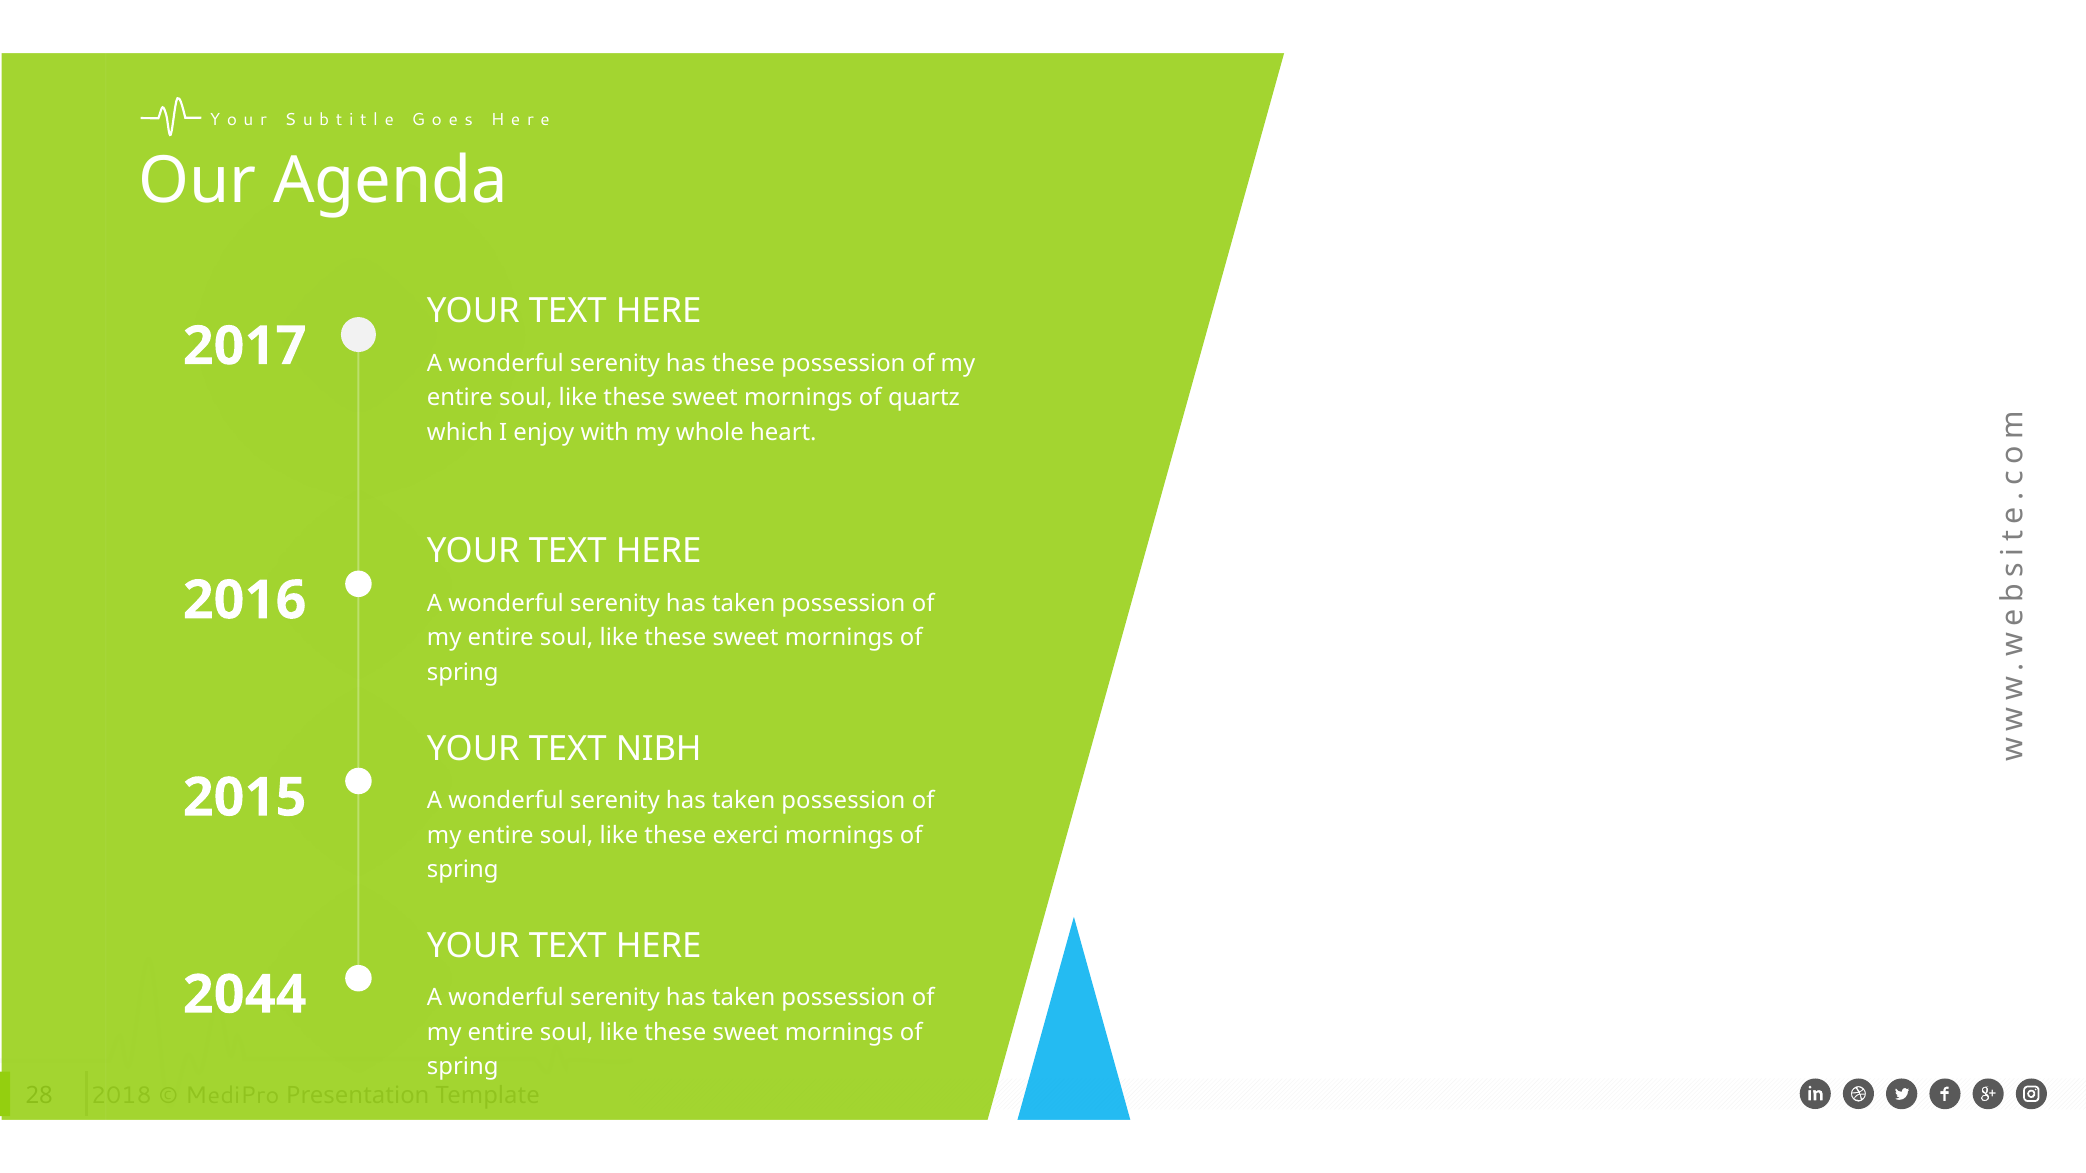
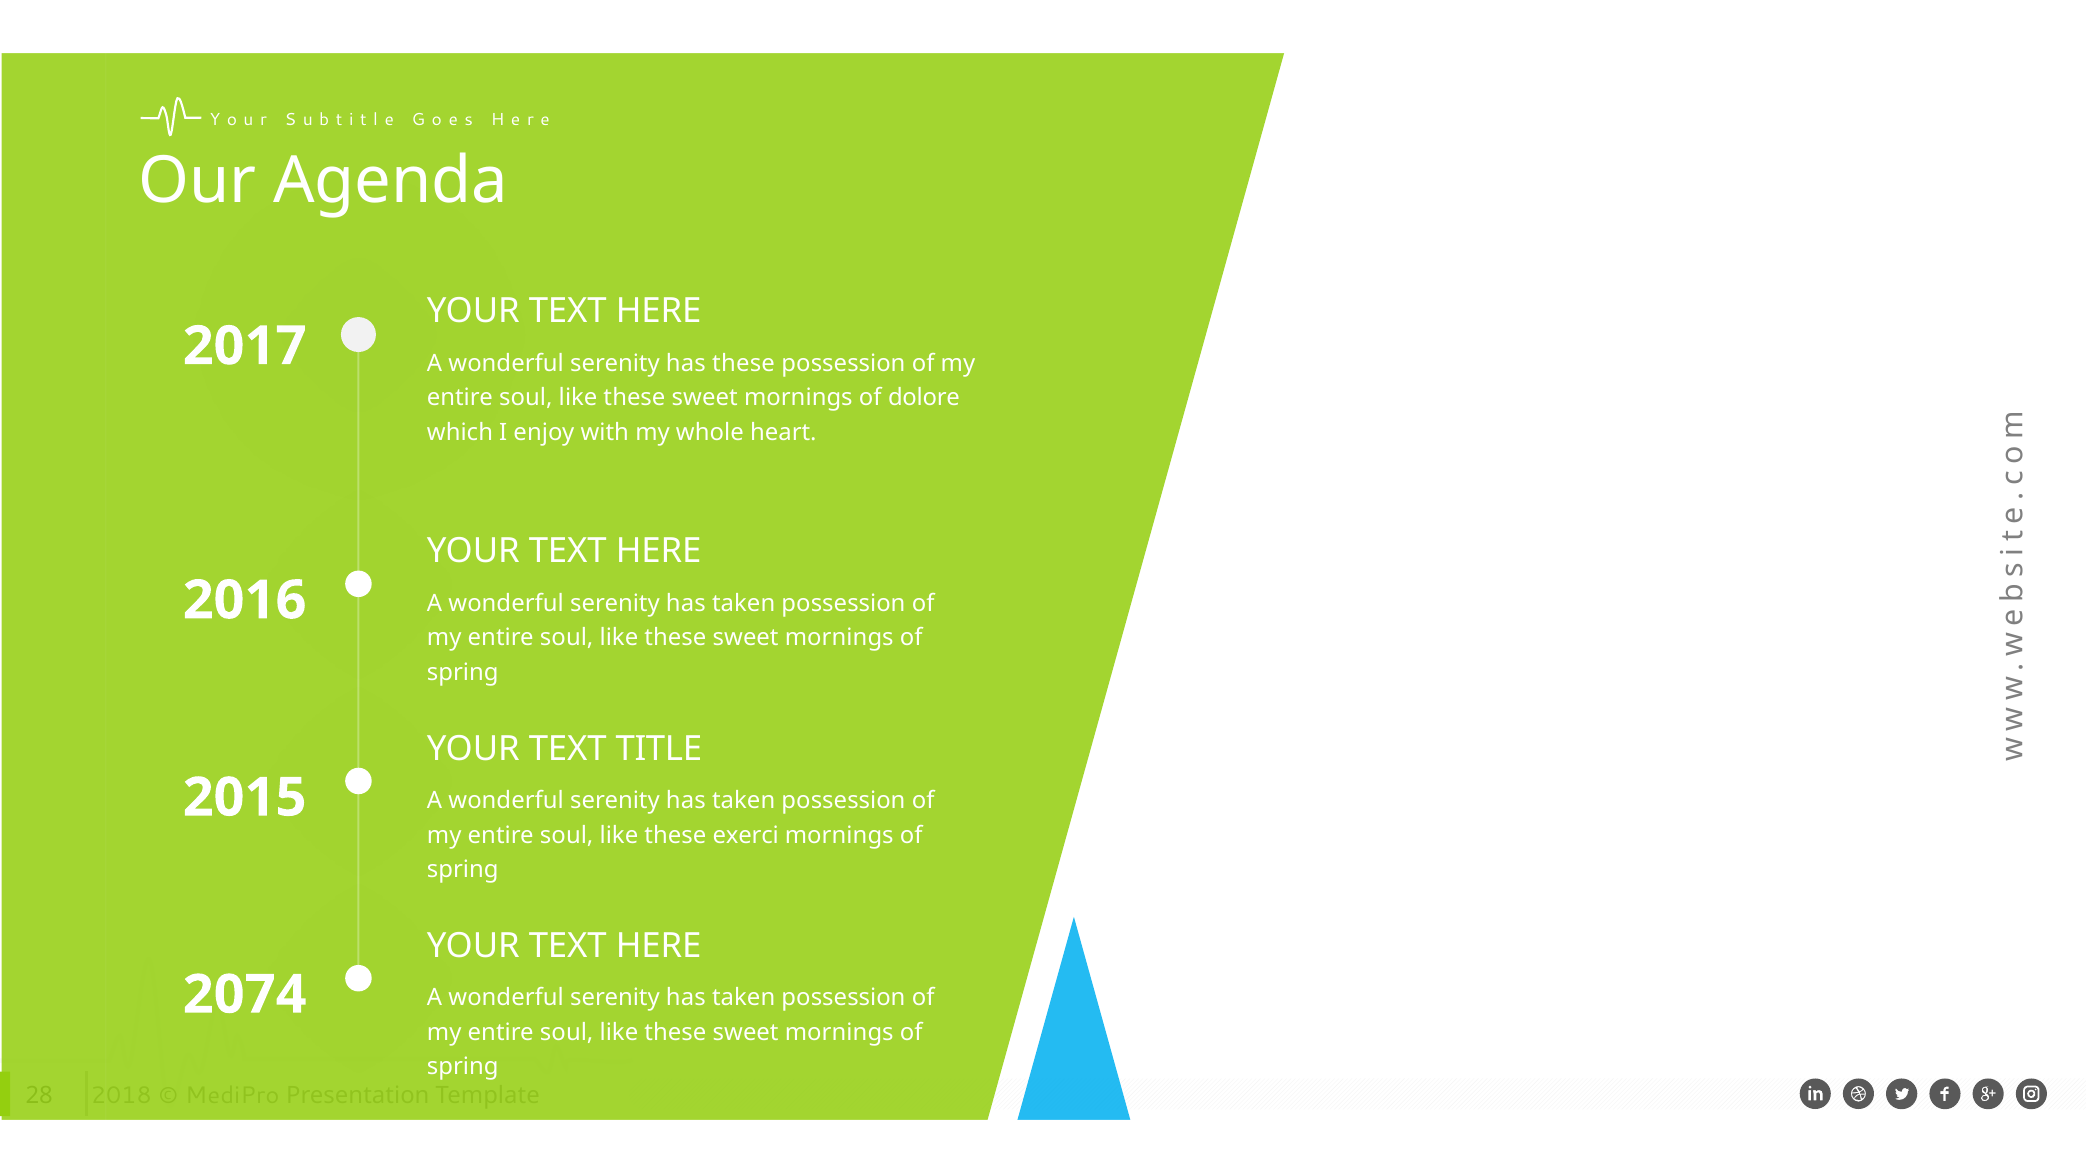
quartz: quartz -> dolore (924, 398)
NIBH: NIBH -> TITLE (659, 749)
2044: 2044 -> 2074 (245, 995)
